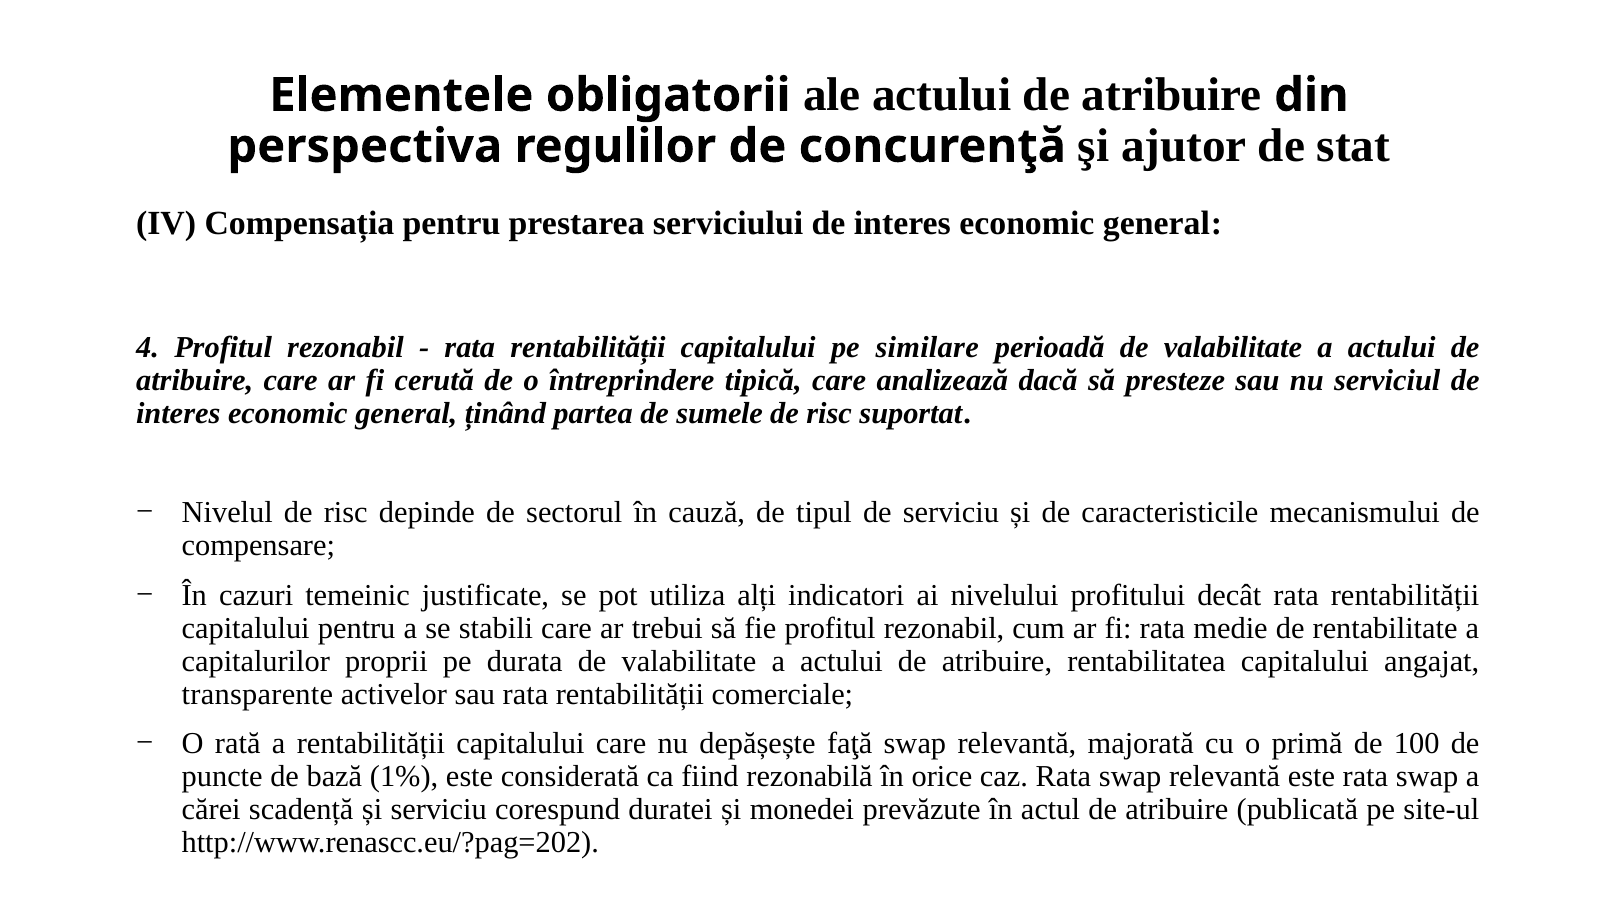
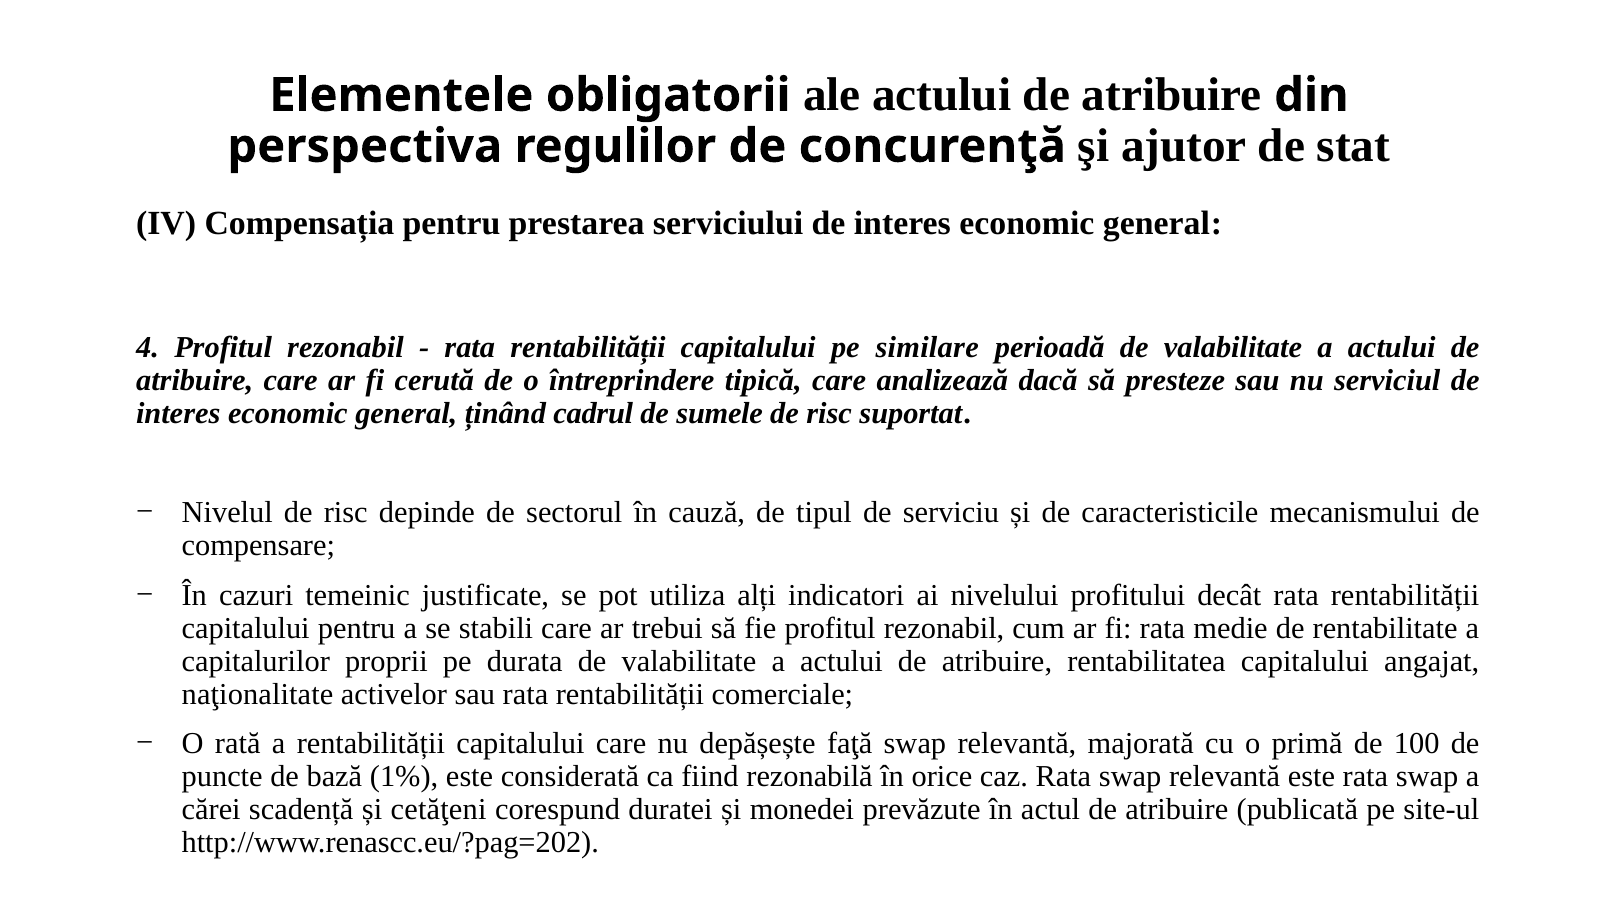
partea: partea -> cadrul (593, 413)
transparente: transparente -> naţionalitate (258, 694)
și serviciu: serviciu -> cetăţeni (439, 809)
